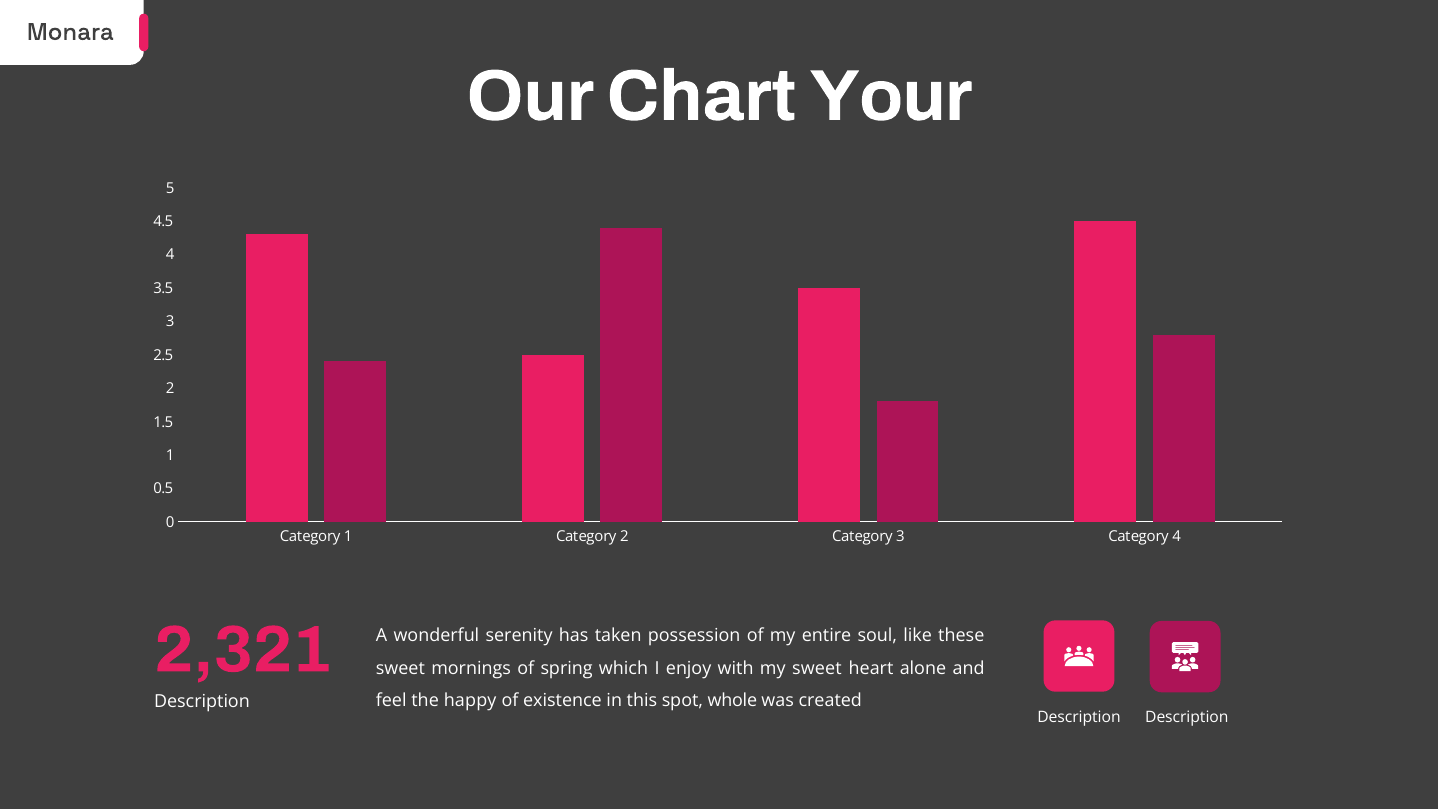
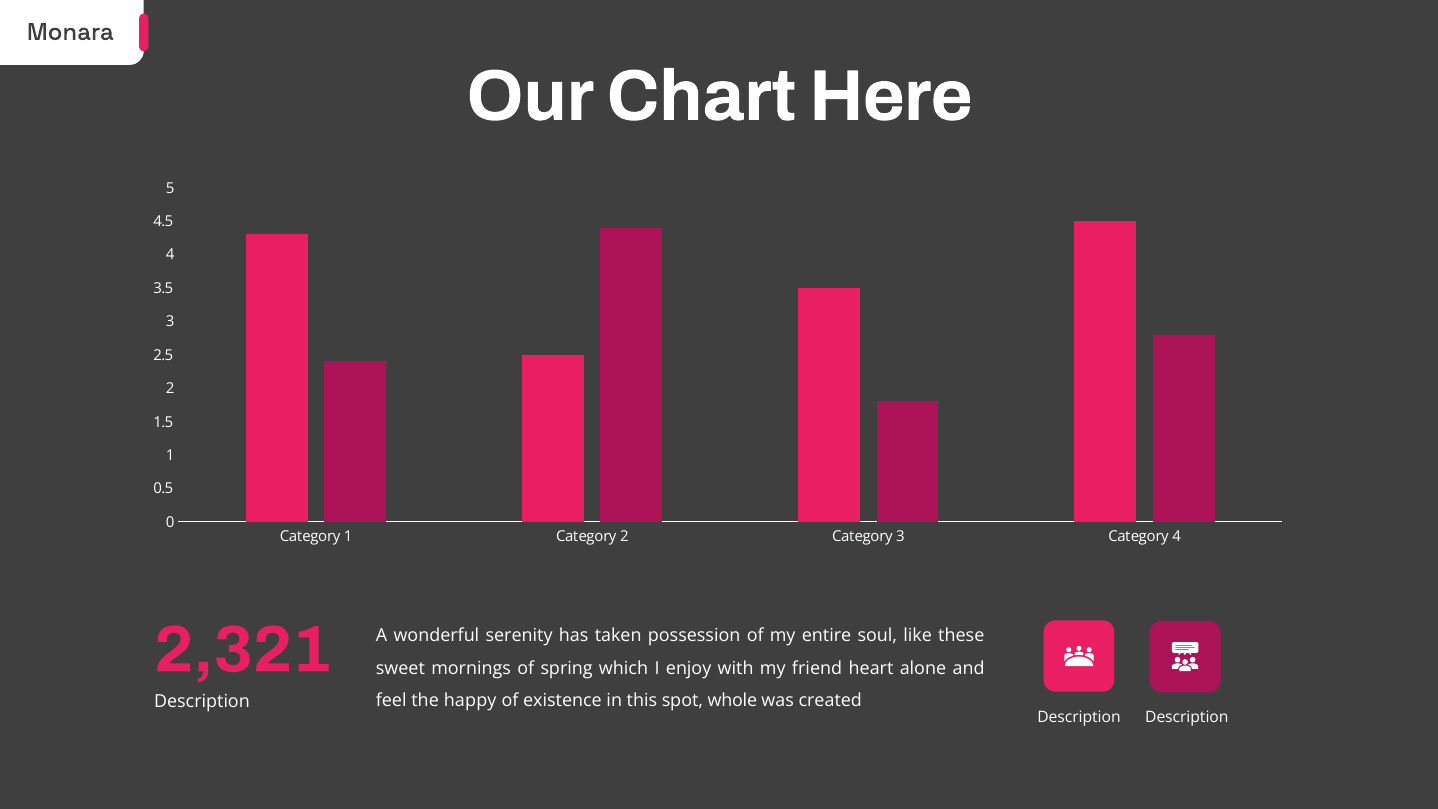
Your: Your -> Here (891, 96)
my sweet: sweet -> friend (817, 668)
